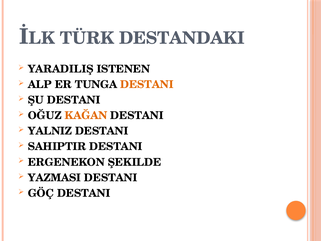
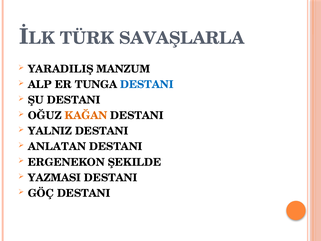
DESTANDAKI: DESTANDAKI -> SAVAŞLARLA (182, 38)
ISTENEN: ISTENEN -> MANZUM (123, 69)
DESTANI colour: orange -> blue (147, 84)
SAHIPTIR: SAHIPTIR -> ANLATAN (57, 147)
